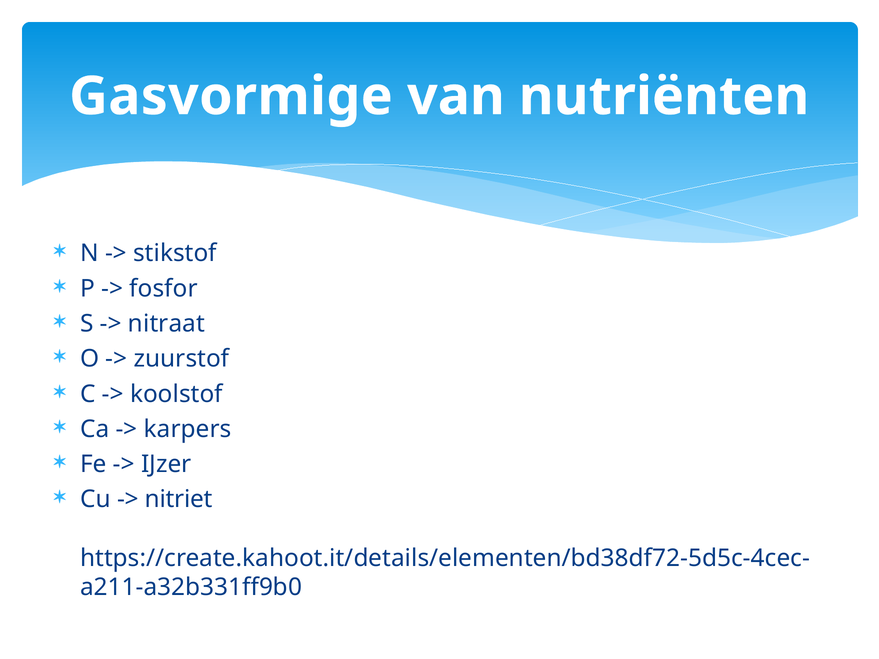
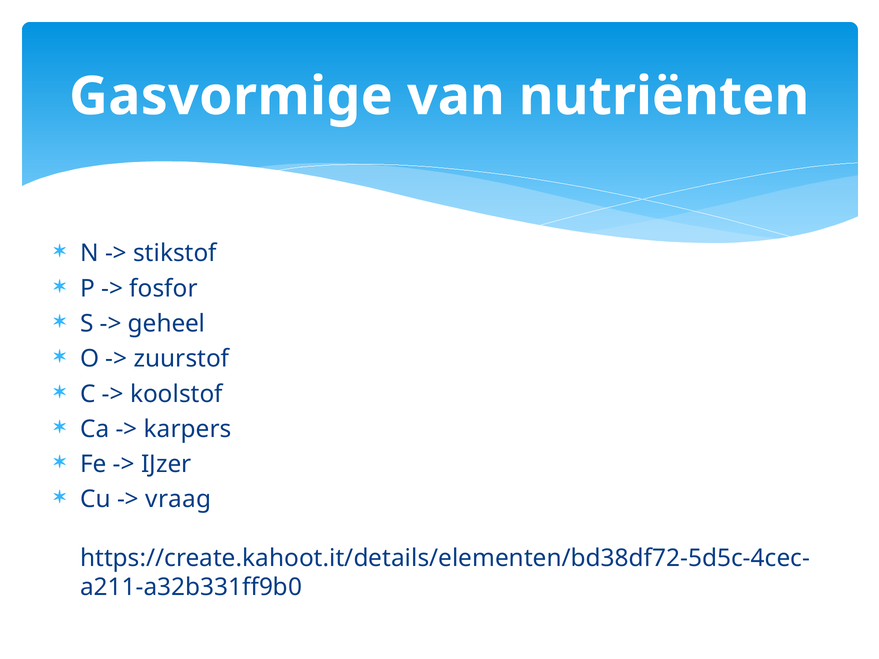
nitraat: nitraat -> geheel (167, 324)
nitriet: nitriet -> vraag (178, 500)
